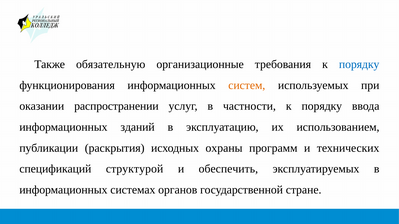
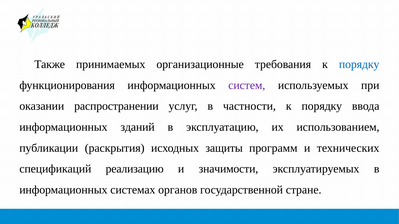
обязательную: обязательную -> принимаемых (111, 64)
систем colour: orange -> purple (247, 85)
охраны: охраны -> защиты (224, 148)
структурой: структурой -> реализацию (135, 169)
обеспечить: обеспечить -> значимости (228, 169)
